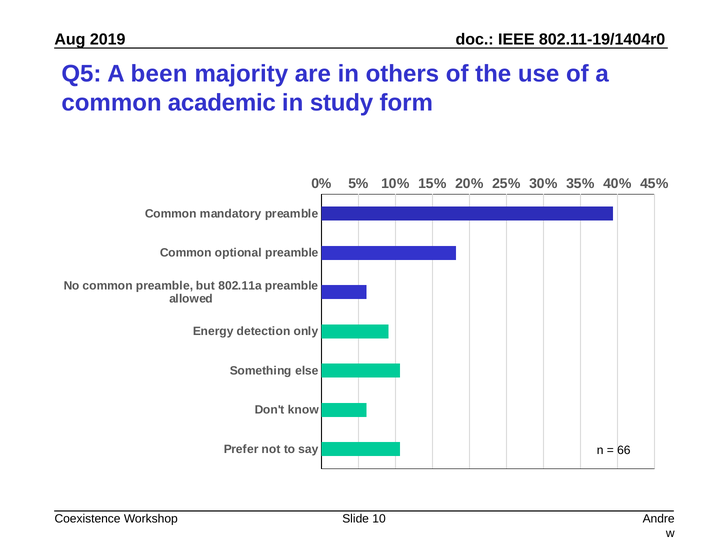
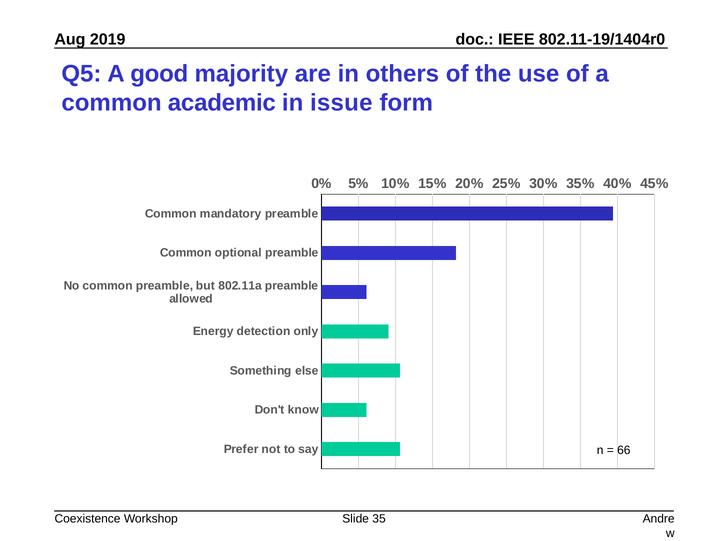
been: been -> good (159, 74)
study: study -> issue (341, 103)
10: 10 -> 35 (379, 519)
